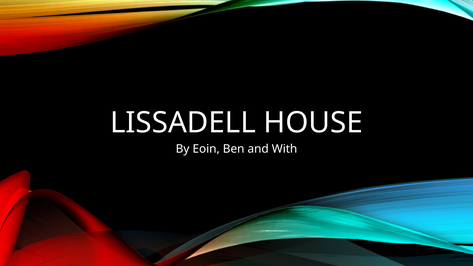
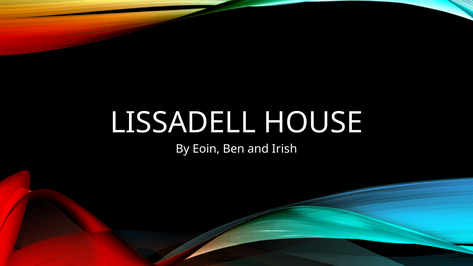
With: With -> Irish (284, 149)
